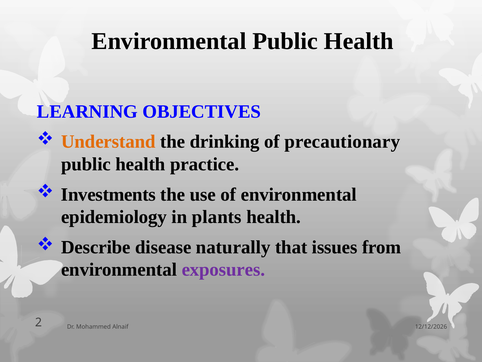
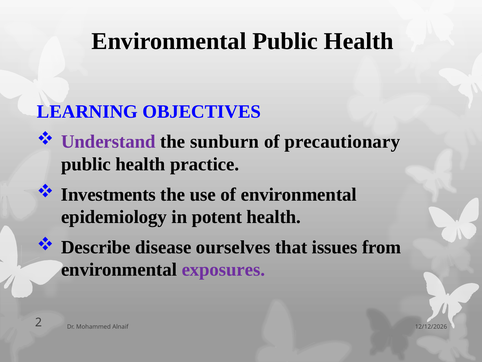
Understand colour: orange -> purple (108, 142)
drinking: drinking -> sunburn (225, 142)
plants: plants -> potent (217, 217)
naturally: naturally -> ourselves (233, 247)
